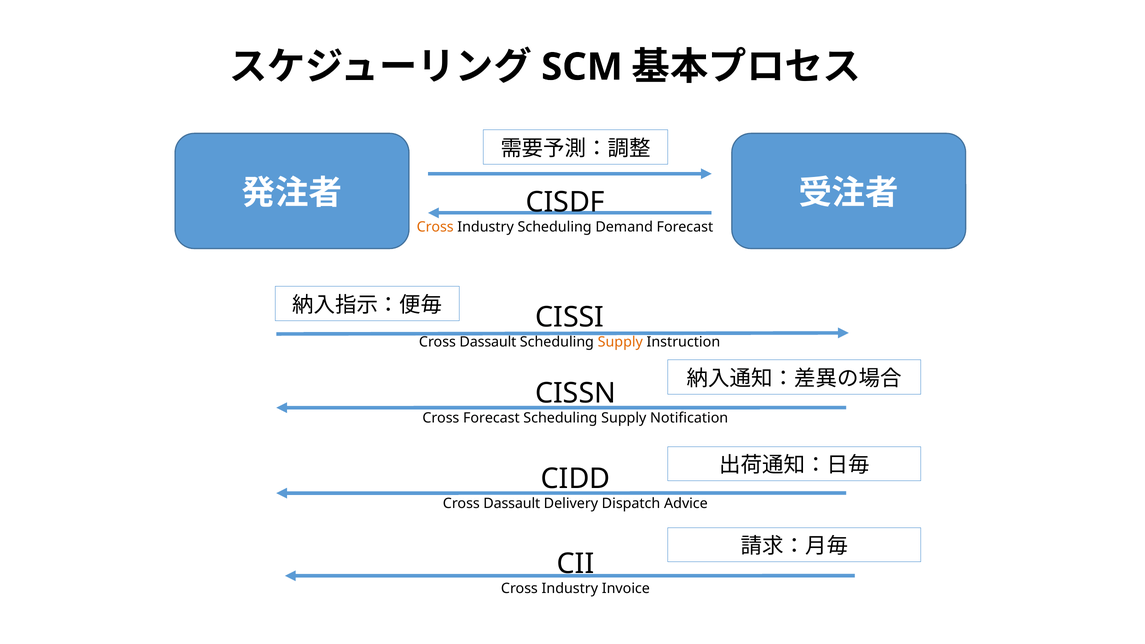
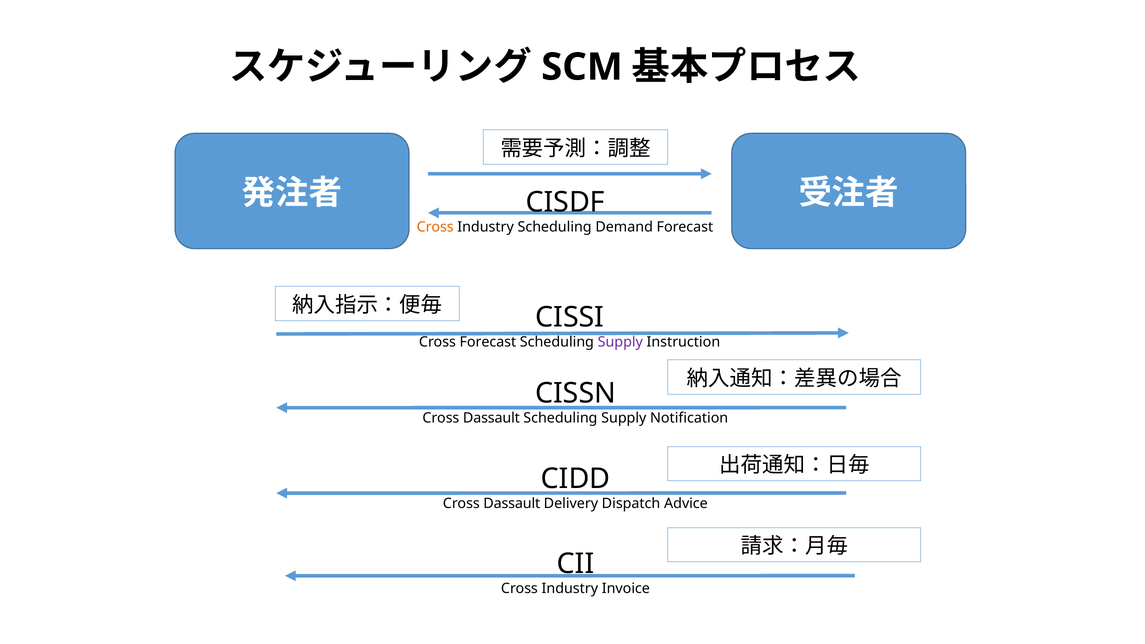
Dassault: Dassault -> Forecast (488, 342)
Supply colour: orange -> purple (620, 342)
Forecast: Forecast -> Dassault (491, 418)
